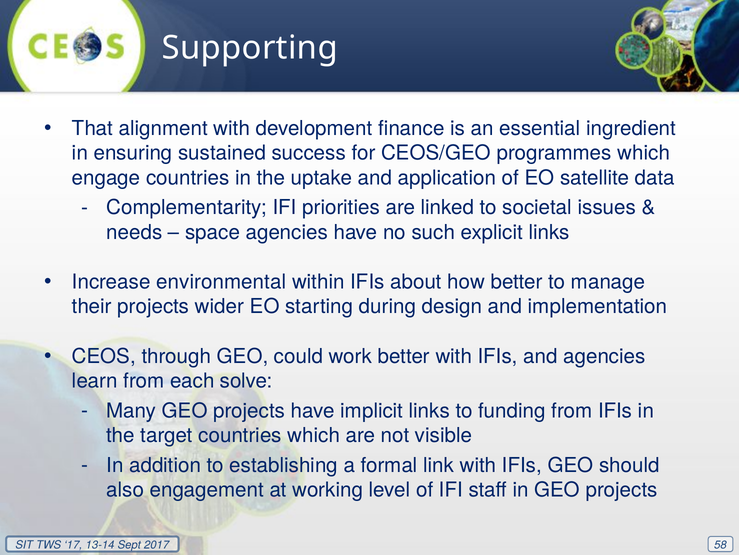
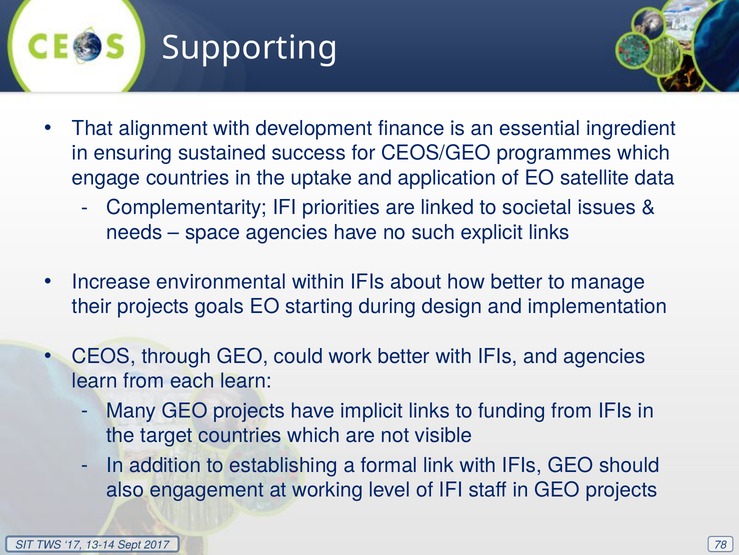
wider: wider -> goals (220, 306)
each solve: solve -> learn (246, 381)
58: 58 -> 78 (720, 544)
